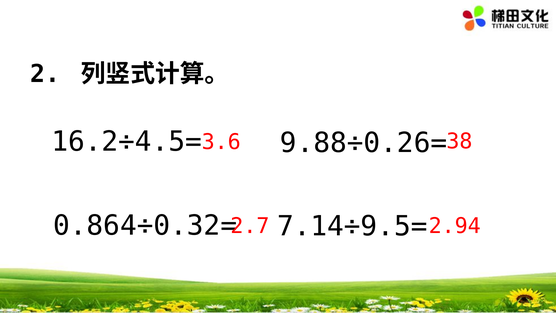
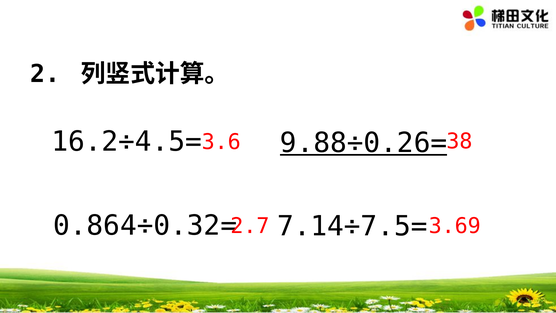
9.88÷0.26= underline: none -> present (364, 143)
7.14÷9.5=: 7.14÷9.5= -> 7.14÷7.5= (352, 226)
2.94: 2.94 -> 3.69 (455, 226)
